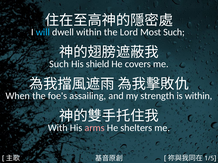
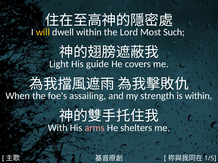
will colour: light blue -> yellow (43, 32)
Such: Such -> Light (59, 64)
shield: shield -> guide (98, 64)
